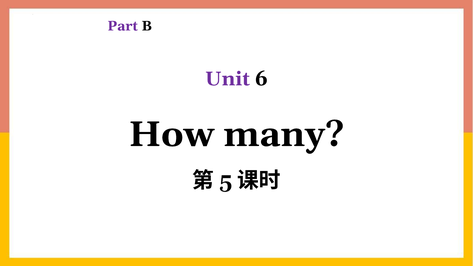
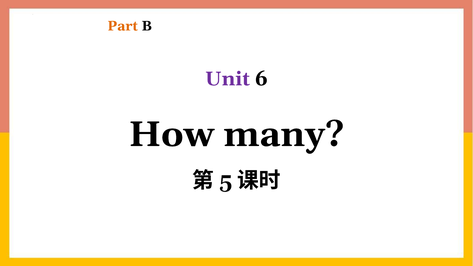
Part colour: purple -> orange (123, 26)
